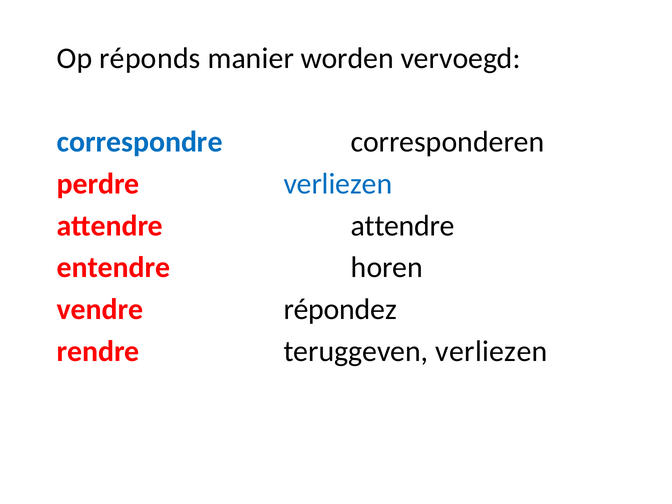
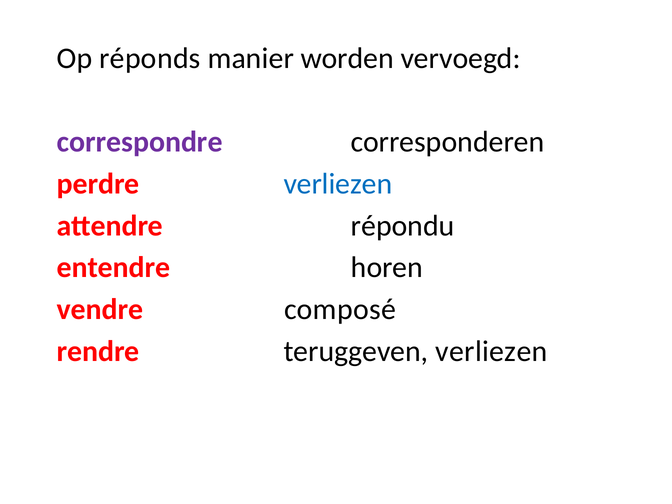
correspondre colour: blue -> purple (140, 142)
attendre attendre: attendre -> répondu (403, 226)
répondez: répondez -> composé (340, 309)
